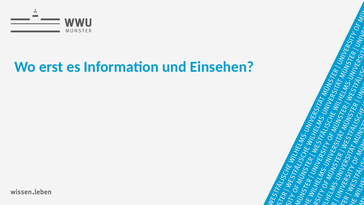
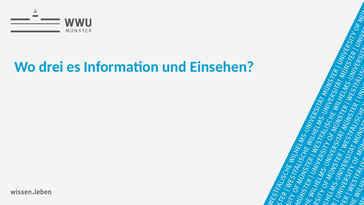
erst: erst -> drei (51, 67)
